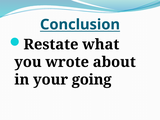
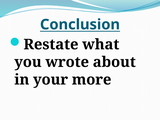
going: going -> more (92, 80)
